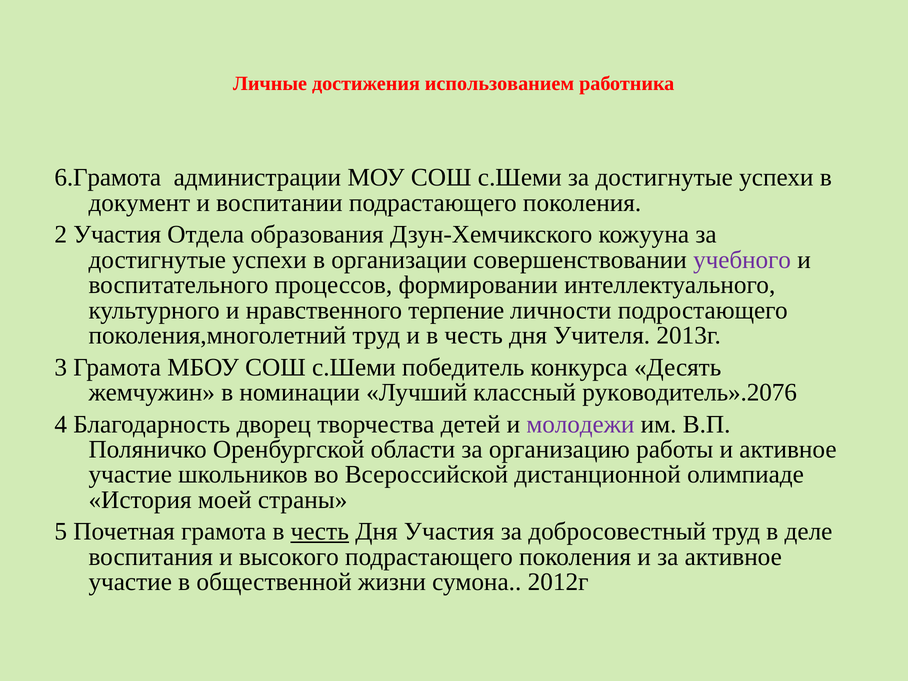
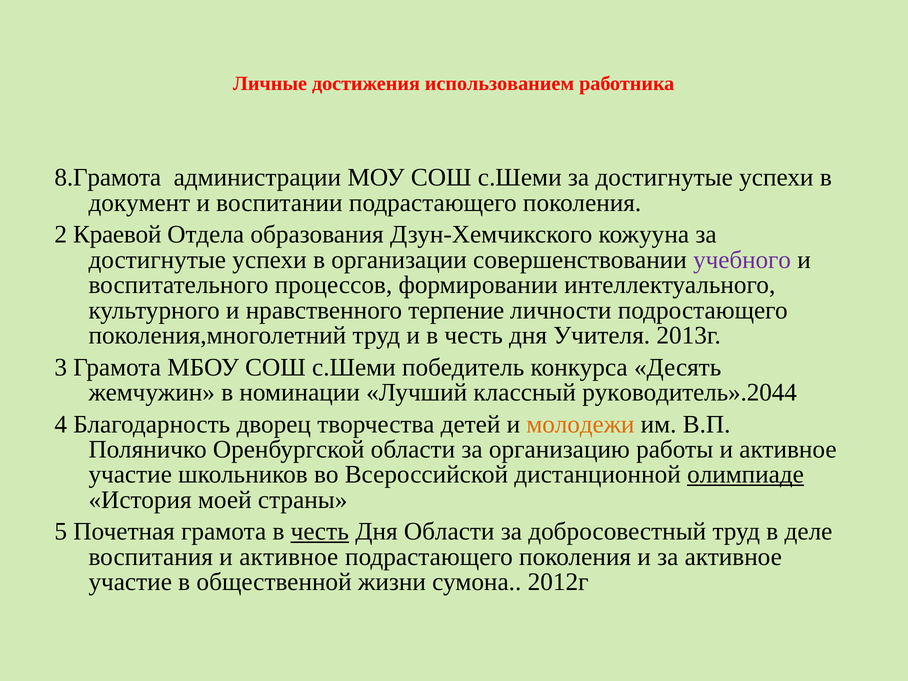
6.Грамота: 6.Грамота -> 8.Грамота (108, 178)
2 Участия: Участия -> Краевой (117, 235)
руководитель».2076: руководитель».2076 -> руководитель».2044 (690, 392)
молодежи colour: purple -> orange (580, 424)
олимпиаде underline: none -> present (745, 475)
Дня Участия: Участия -> Области (449, 532)
воспитания и высокого: высокого -> активное (289, 557)
